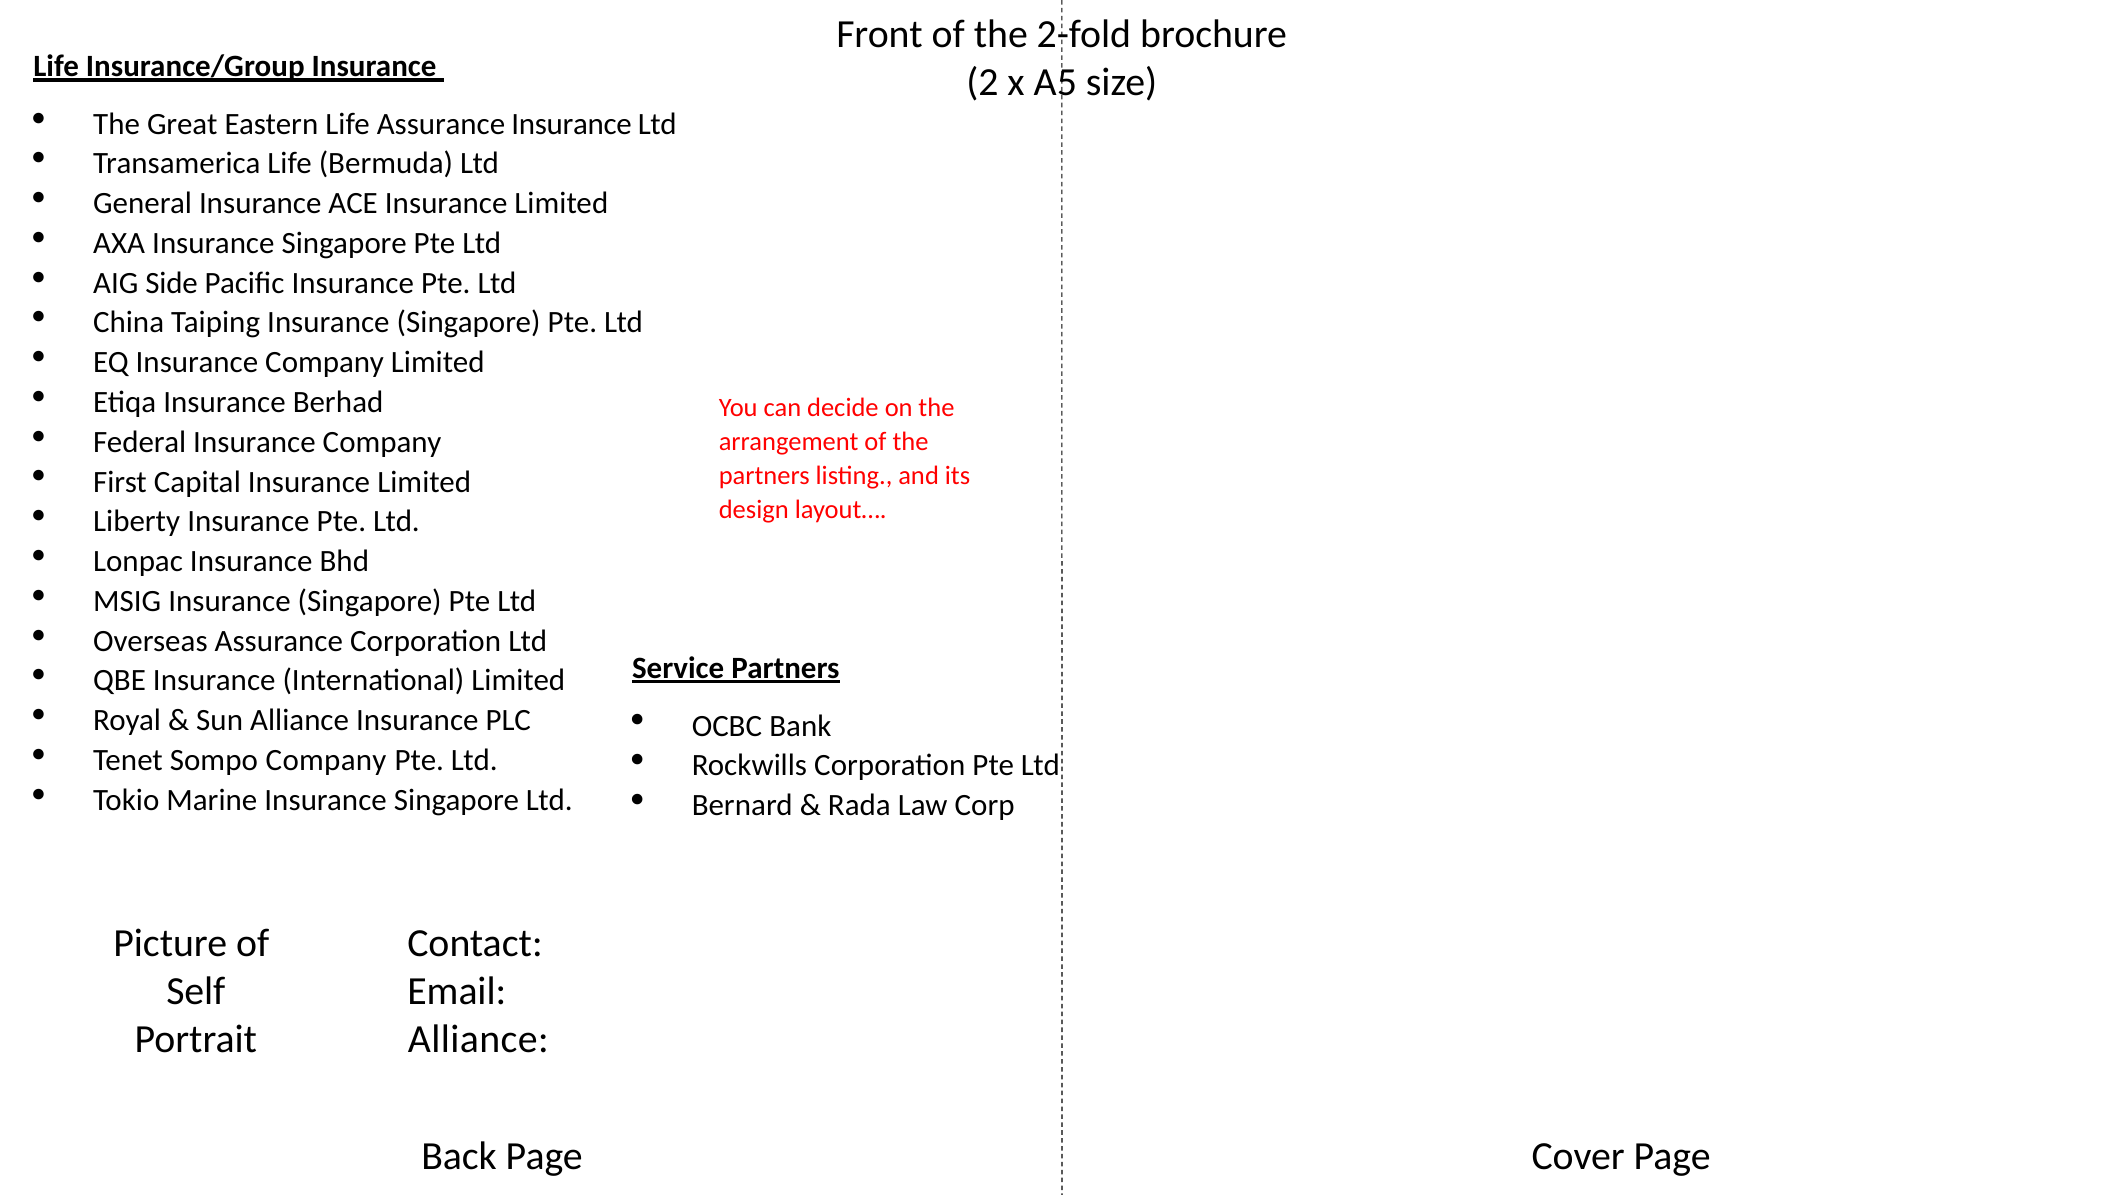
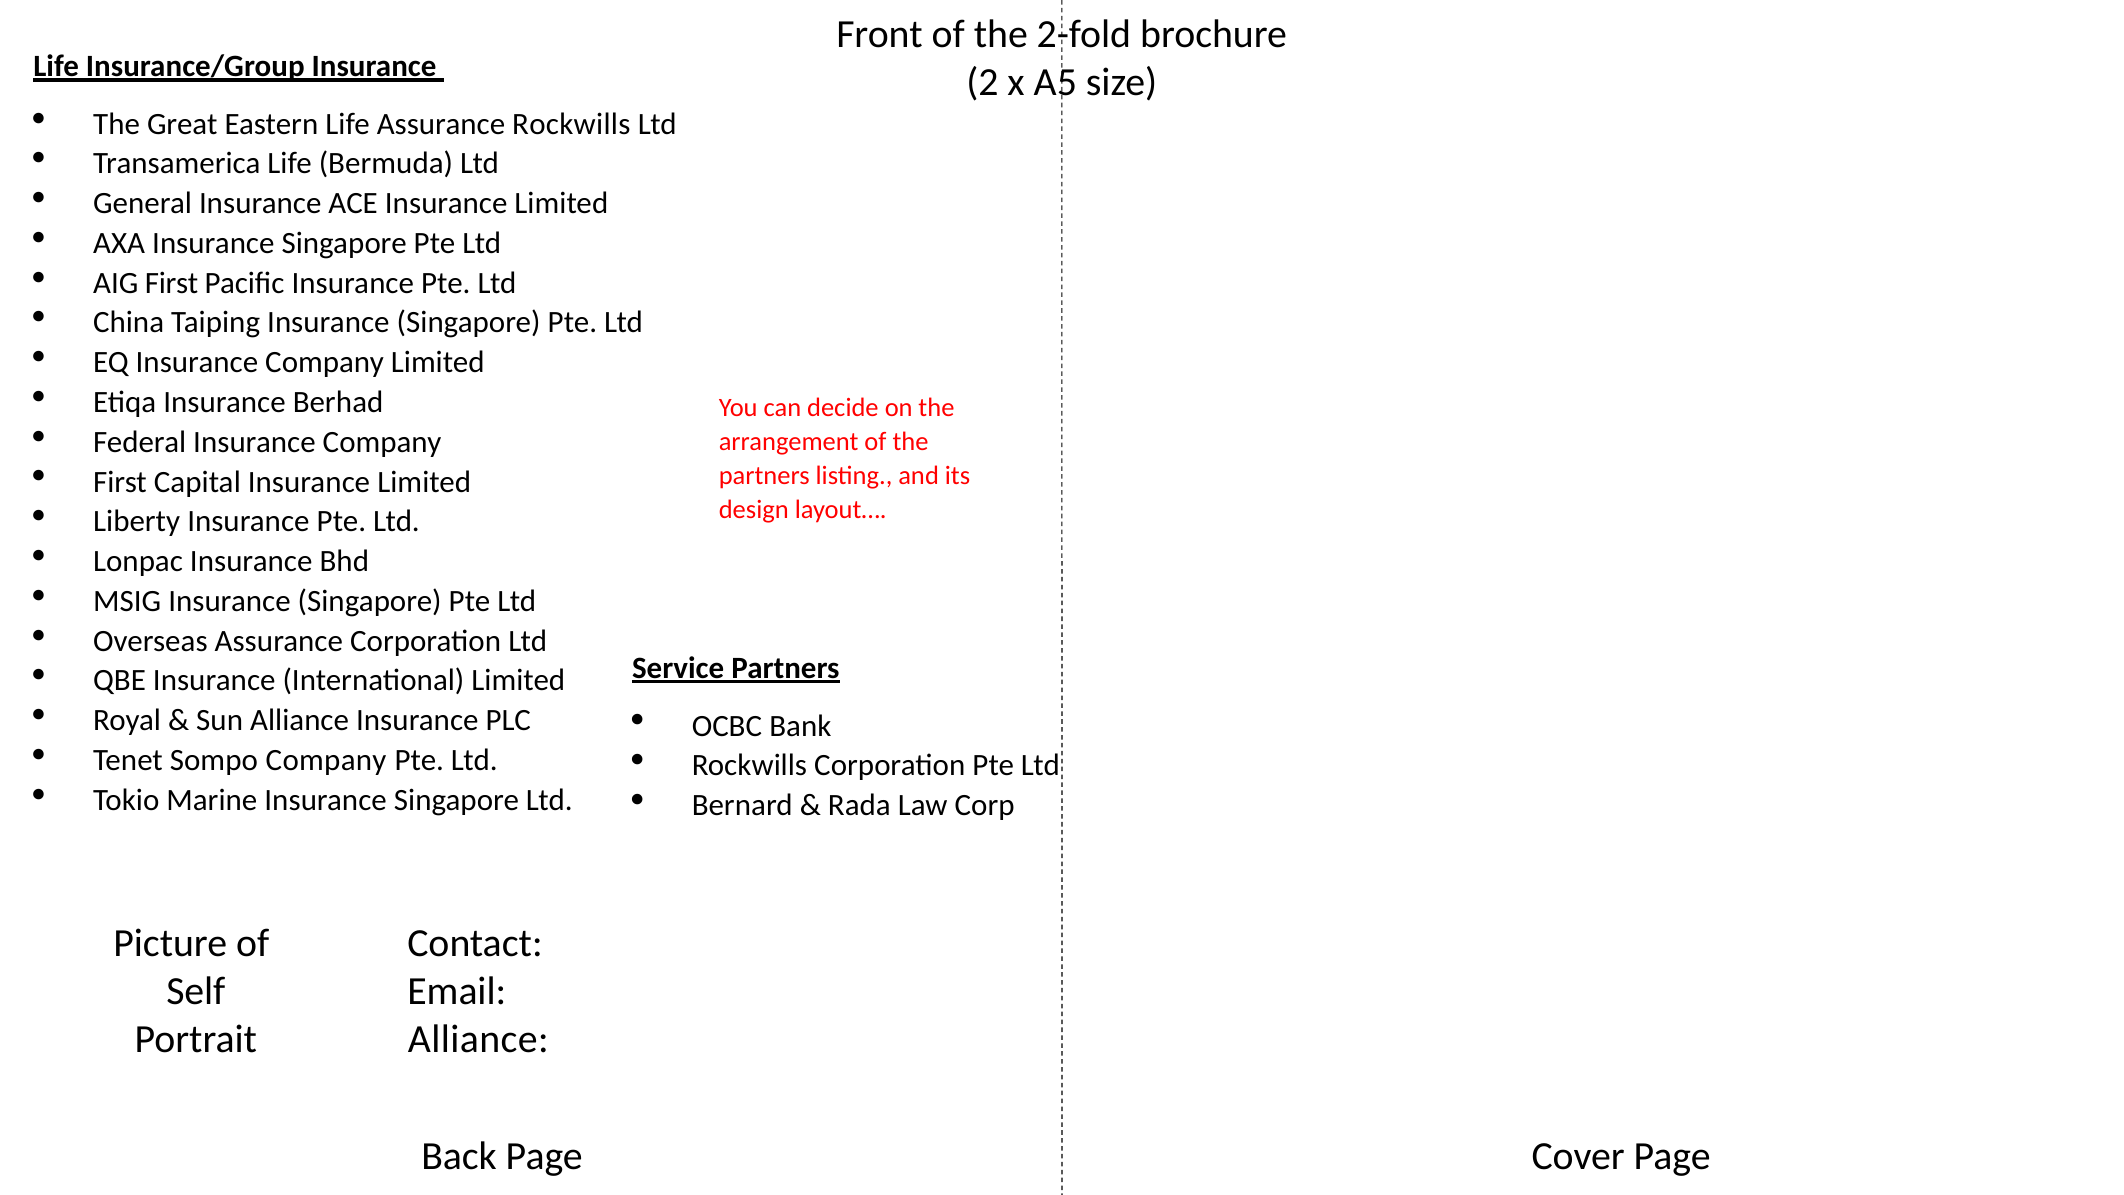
Assurance Insurance: Insurance -> Rockwills (571, 124)
AIG Side: Side -> First (172, 283)
